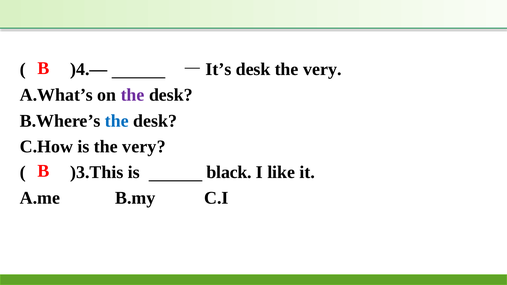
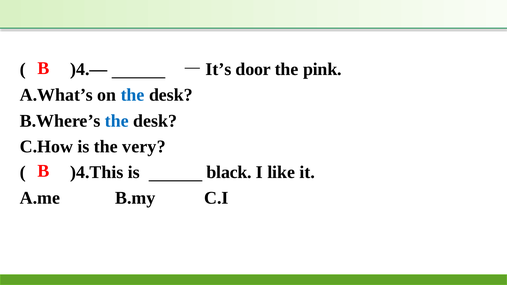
desk: desk -> door (253, 69)
very: very -> pink (322, 69)
the colour: purple -> blue (133, 95)
)3.This: )3.This -> )4.This (97, 172)
